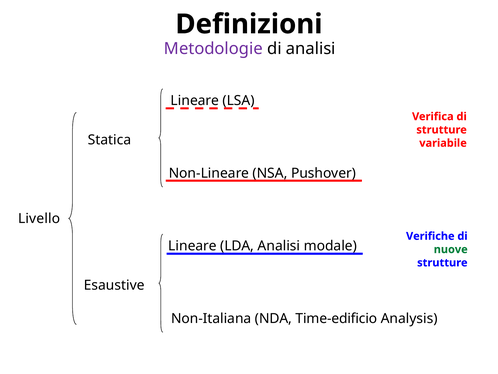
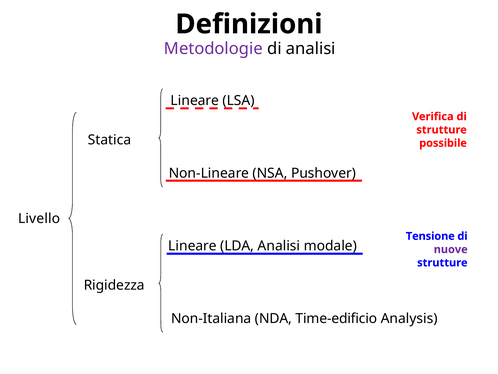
variabile: variabile -> possibile (443, 143)
Verifiche: Verifiche -> Tensione (430, 236)
nuove colour: green -> purple (451, 249)
Esaustive: Esaustive -> Rigidezza (114, 285)
